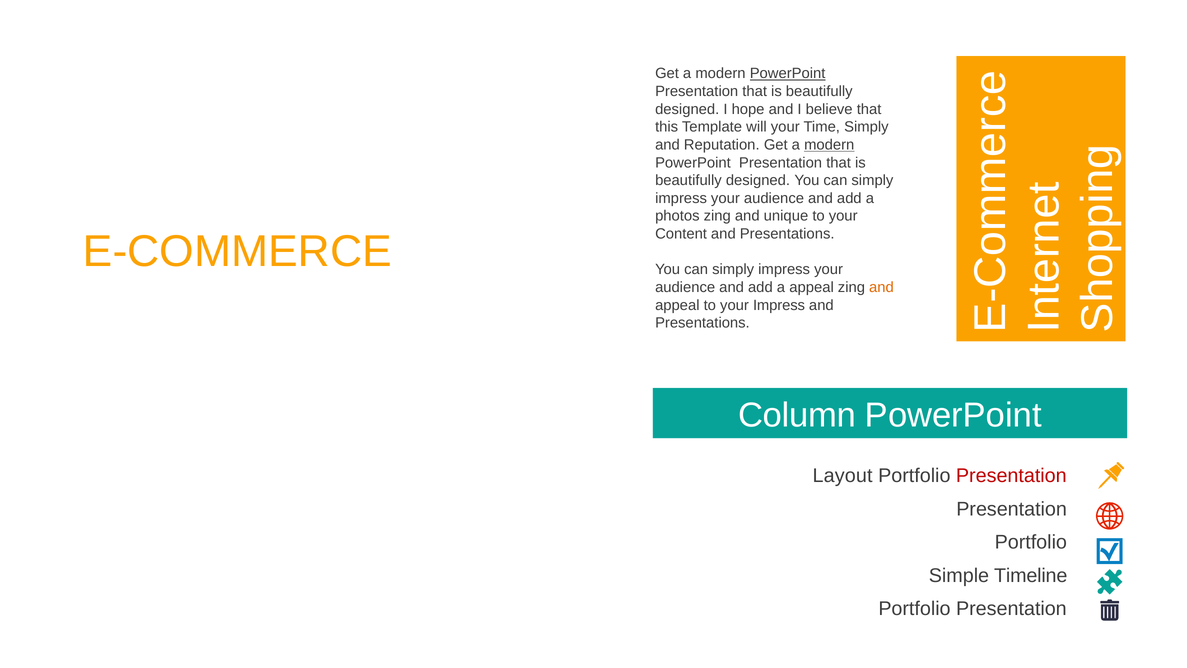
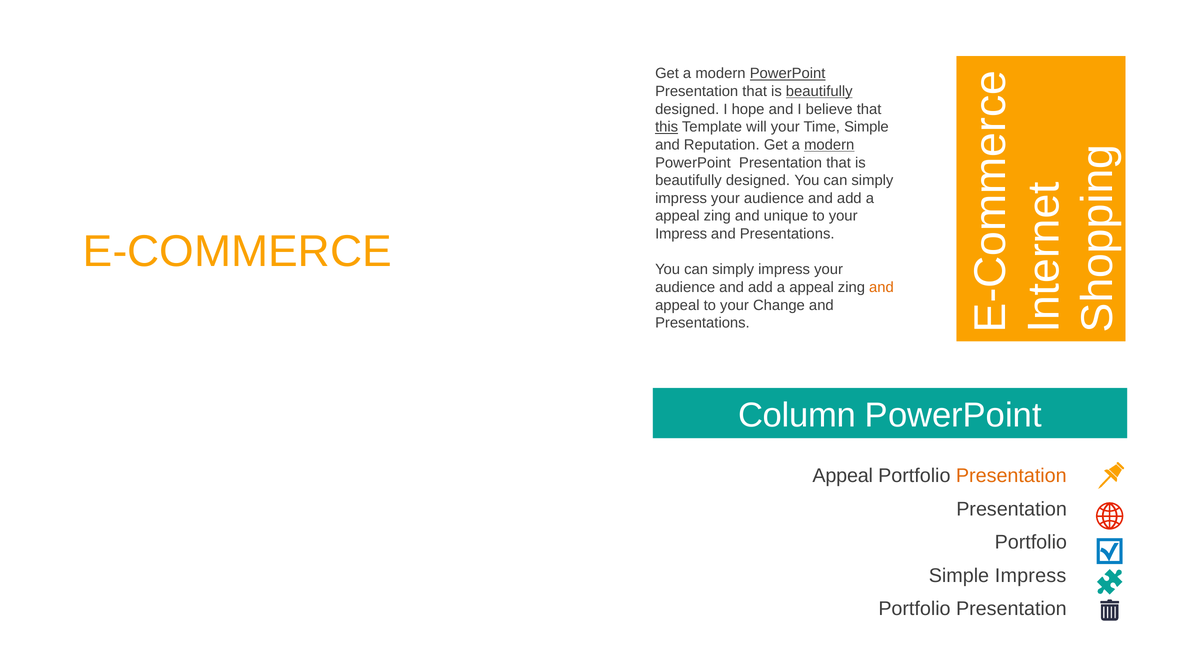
beautifully underline: none -> present (819, 91)
this underline: none -> present (667, 127)
Time Simply: Simply -> Simple (866, 127)
photos: photos -> appeal (677, 216)
Content: Content -> Impress (681, 234)
your Impress: Impress -> Change (779, 305)
Layout: Layout -> Appeal (843, 476)
Presentation colour: red -> orange (1011, 476)
Simple Timeline: Timeline -> Impress (1031, 575)
